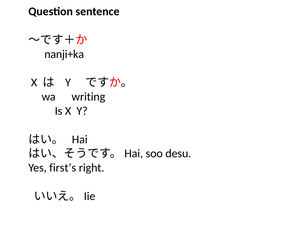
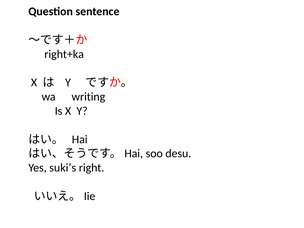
nanji+ka: nanji+ka -> right+ka (64, 54)
first’s: first’s -> suki’s (63, 168)
